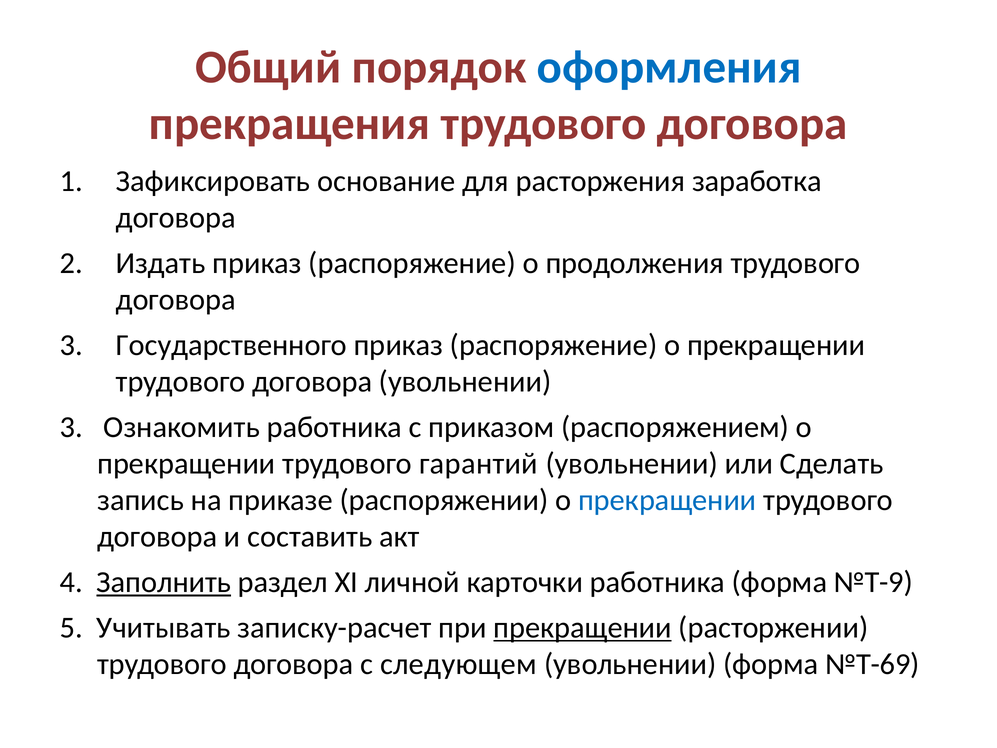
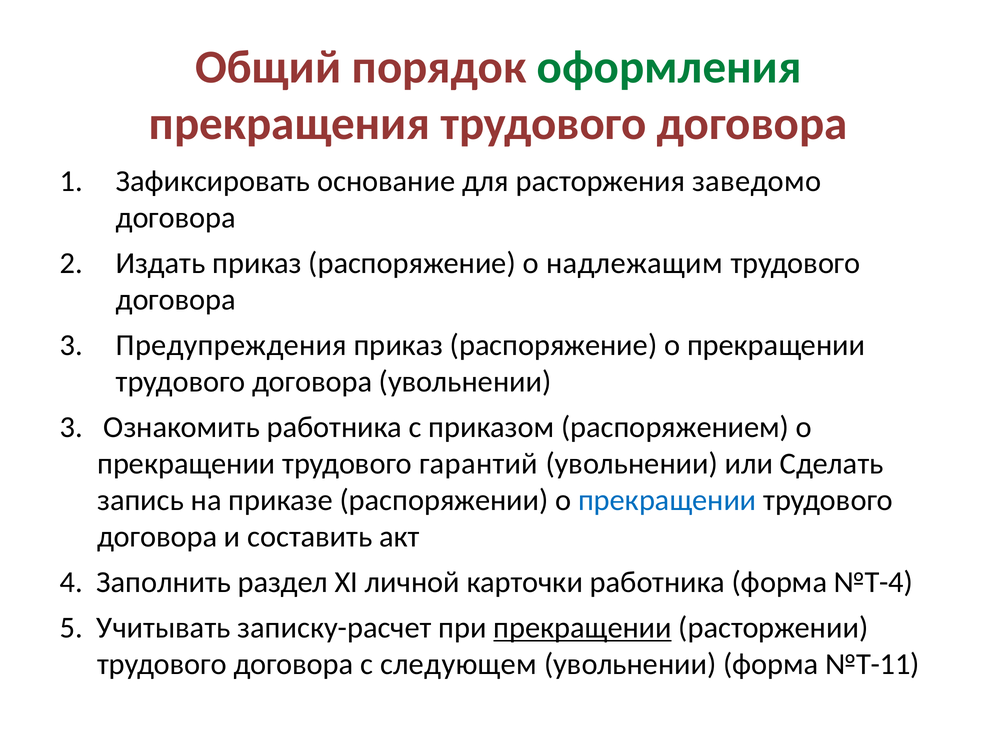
оформления colour: blue -> green (669, 67)
заработка: заработка -> заведомо (757, 181)
продолжения: продолжения -> надлежащим (634, 263)
Государственного: Государственного -> Предупреждения (231, 345)
Заполнить underline: present -> none (164, 582)
№Т-9: №Т-9 -> №Т-4 (873, 582)
№Т-69: №Т-69 -> №Т-11 (872, 664)
